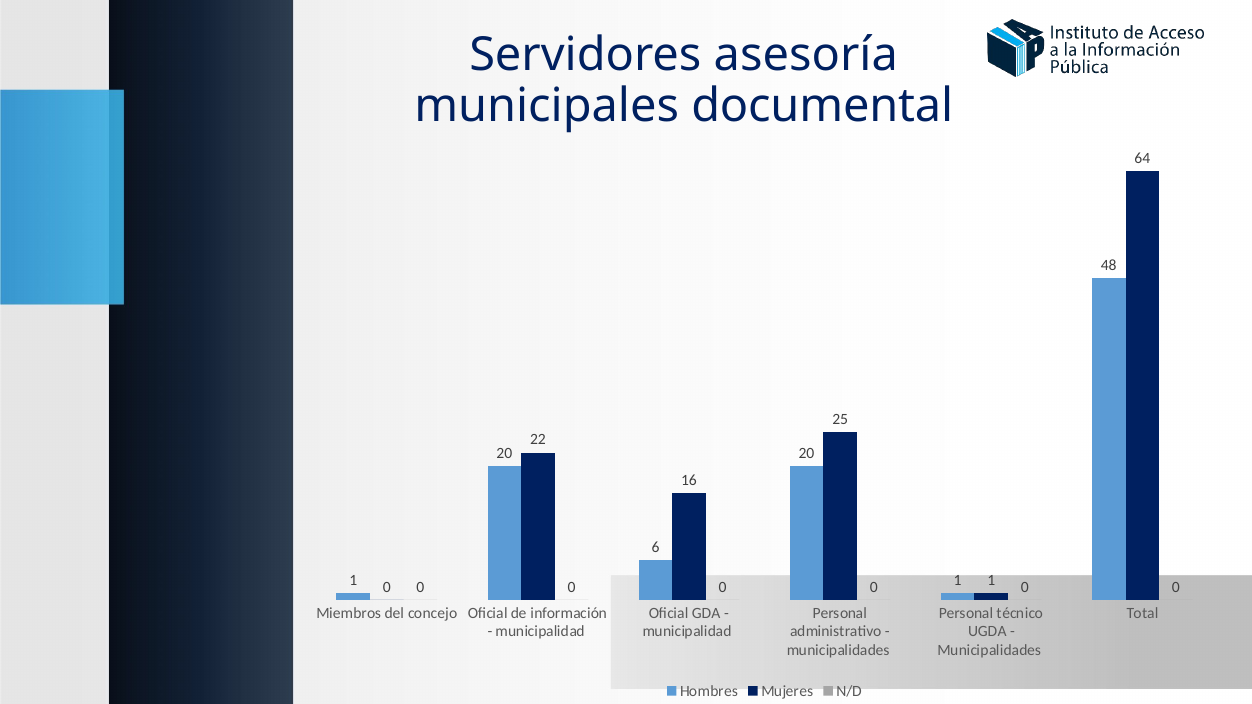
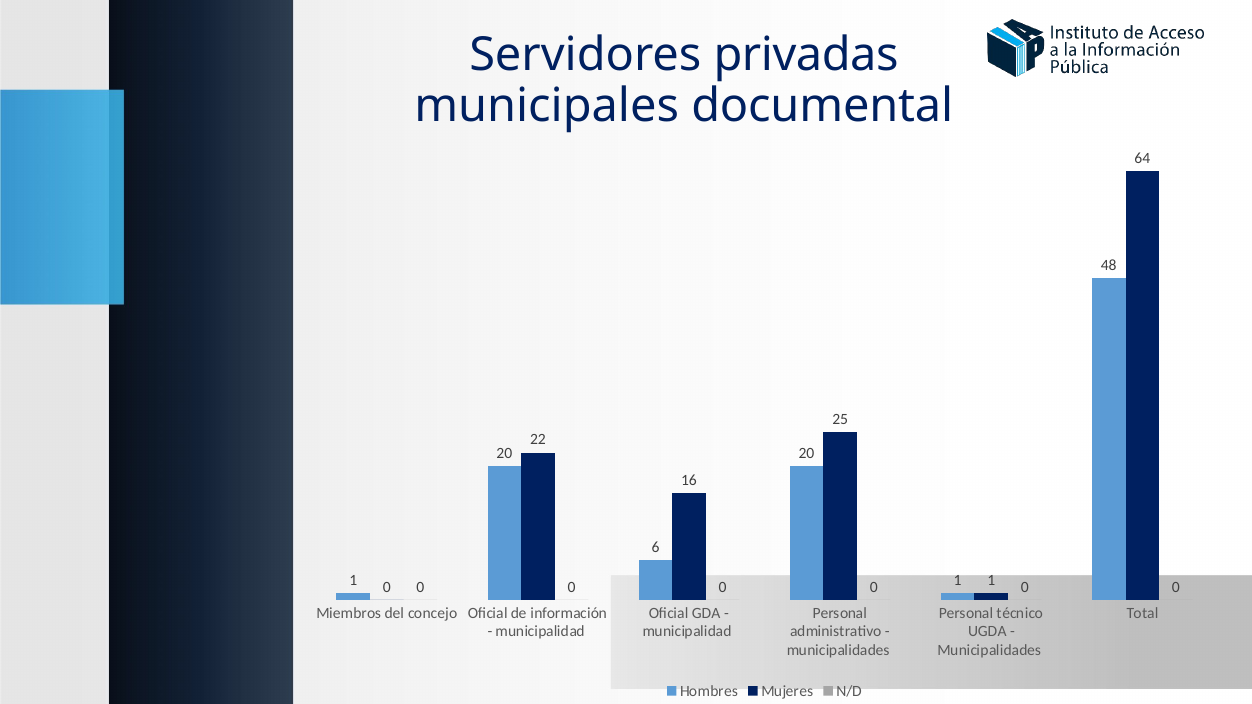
asesoría: asesoría -> privadas (806, 55)
